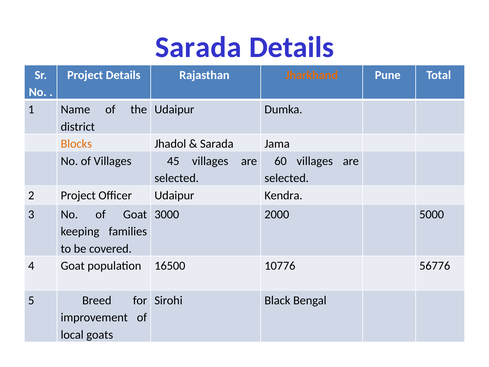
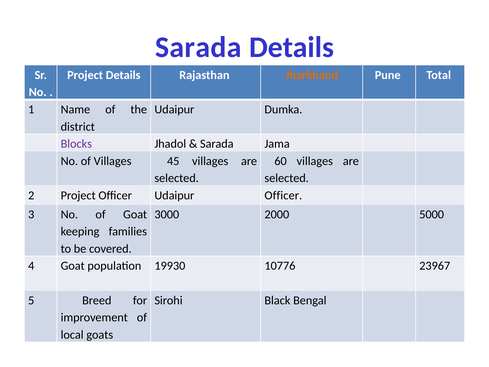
Blocks colour: orange -> purple (76, 144)
Udaipur Kendra: Kendra -> Officer (283, 195)
16500: 16500 -> 19930 (170, 266)
56776: 56776 -> 23967 (435, 266)
